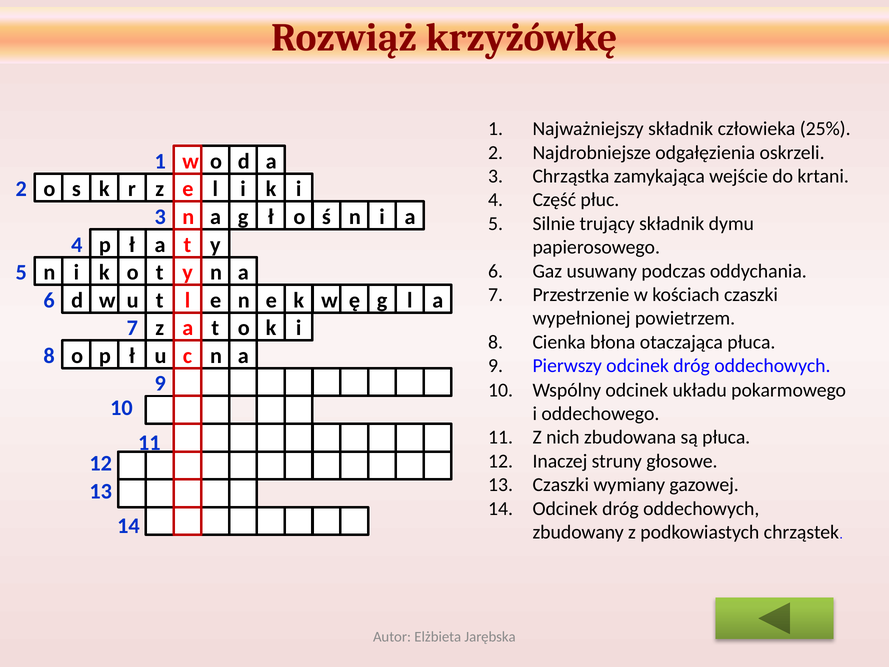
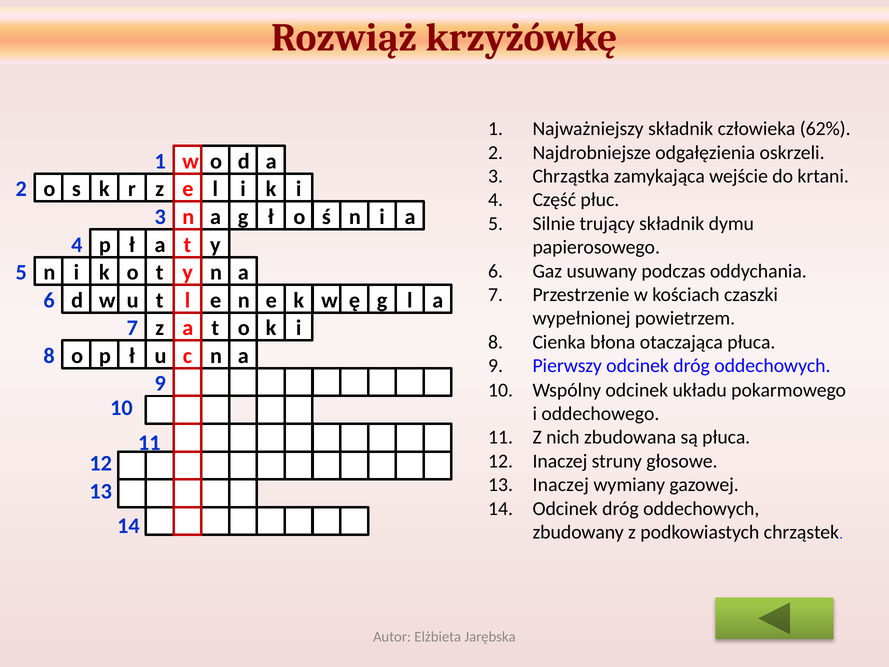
25%: 25% -> 62% (825, 129)
13 Czaszki: Czaszki -> Inaczej (561, 485)
